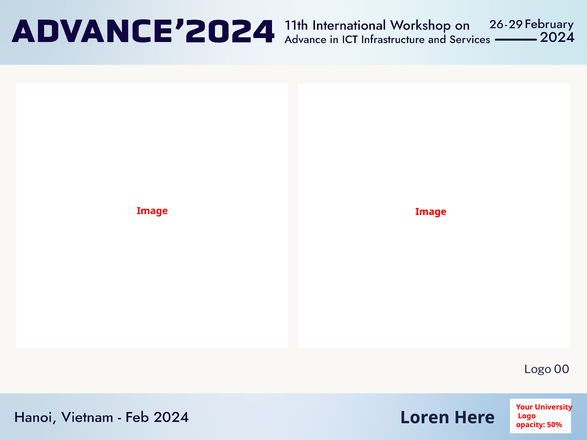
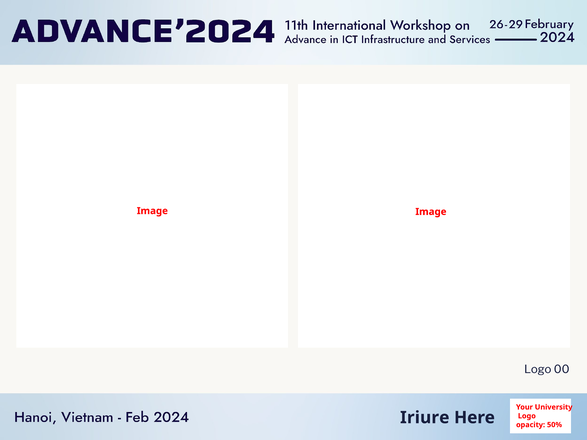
Loren: Loren -> Iriure (425, 418)
